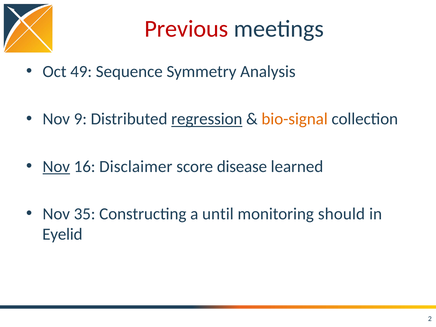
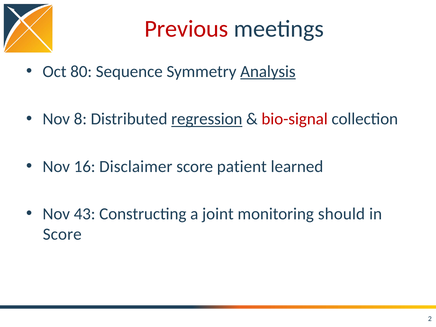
49: 49 -> 80 (81, 72)
Analysis underline: none -> present (268, 72)
9: 9 -> 8 (80, 119)
bio-signal colour: orange -> red (295, 119)
Nov underline: present -> none (56, 166)
disease: disease -> patient (242, 166)
35: 35 -> 43 (85, 214)
until: until -> joint (218, 214)
Eyelid: Eyelid -> Score (62, 234)
